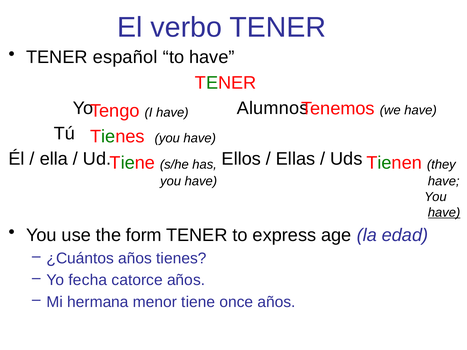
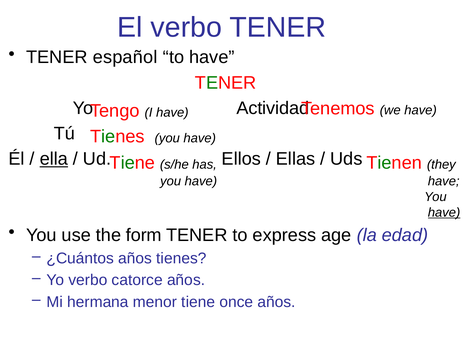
Alumnos: Alumnos -> Actividad (273, 108)
ella underline: none -> present (54, 159)
Yo fecha: fecha -> verbo (88, 280)
